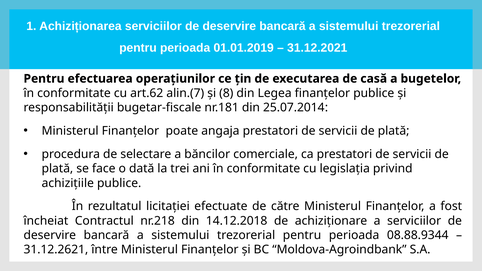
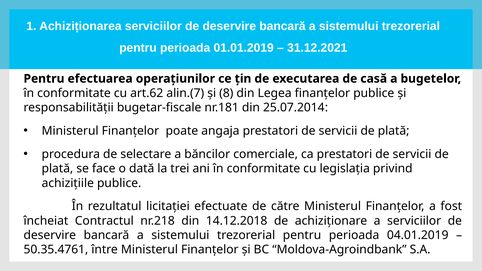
08.88.9344: 08.88.9344 -> 04.01.2019 (418, 235)
31.12.2621: 31.12.2621 -> 50.35.4761 (56, 250)
